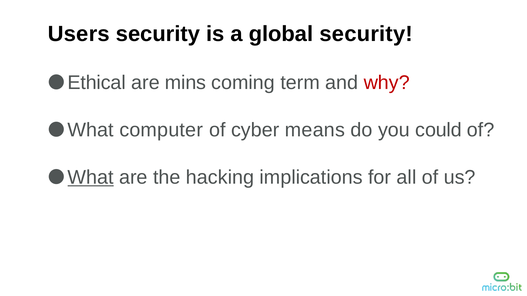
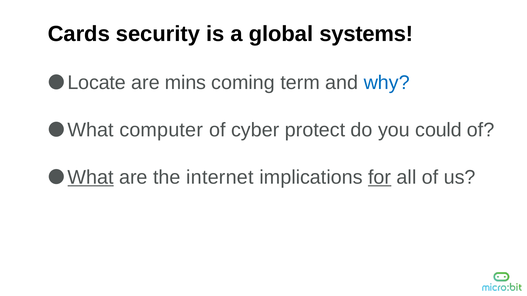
Users: Users -> Cards (79, 34)
global security: security -> systems (366, 34)
Ethical: Ethical -> Locate (97, 83)
why colour: red -> blue (387, 83)
means: means -> protect (315, 130)
hacking: hacking -> internet (220, 178)
for underline: none -> present (380, 178)
